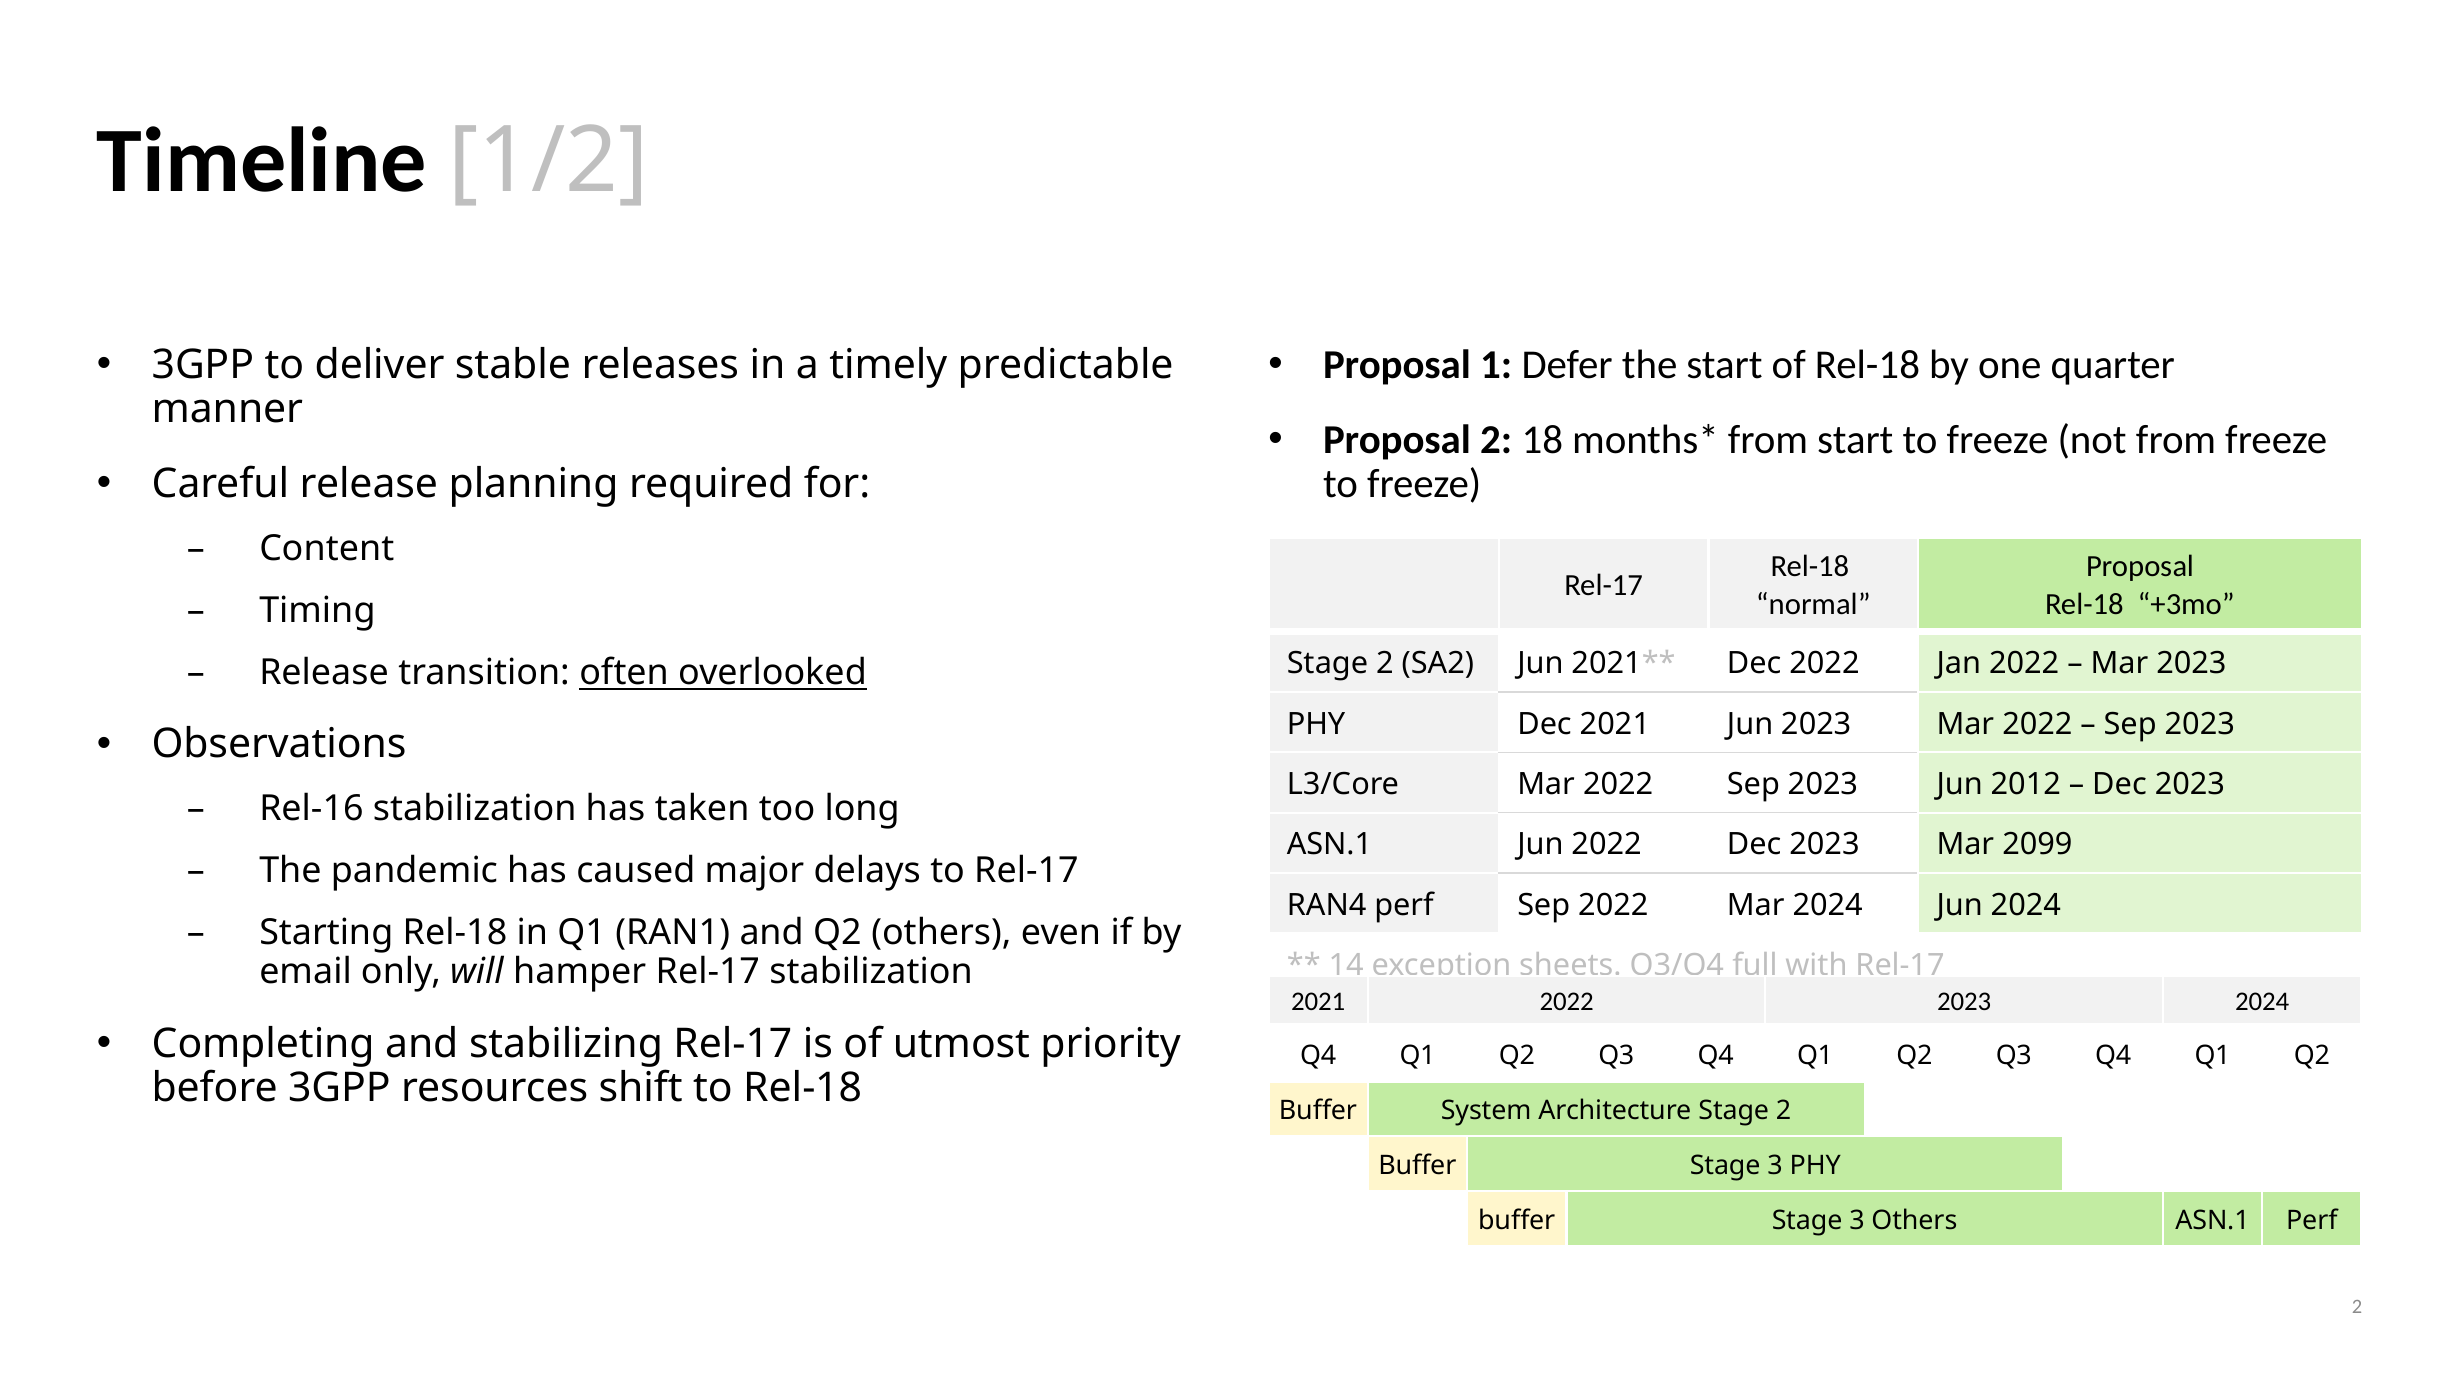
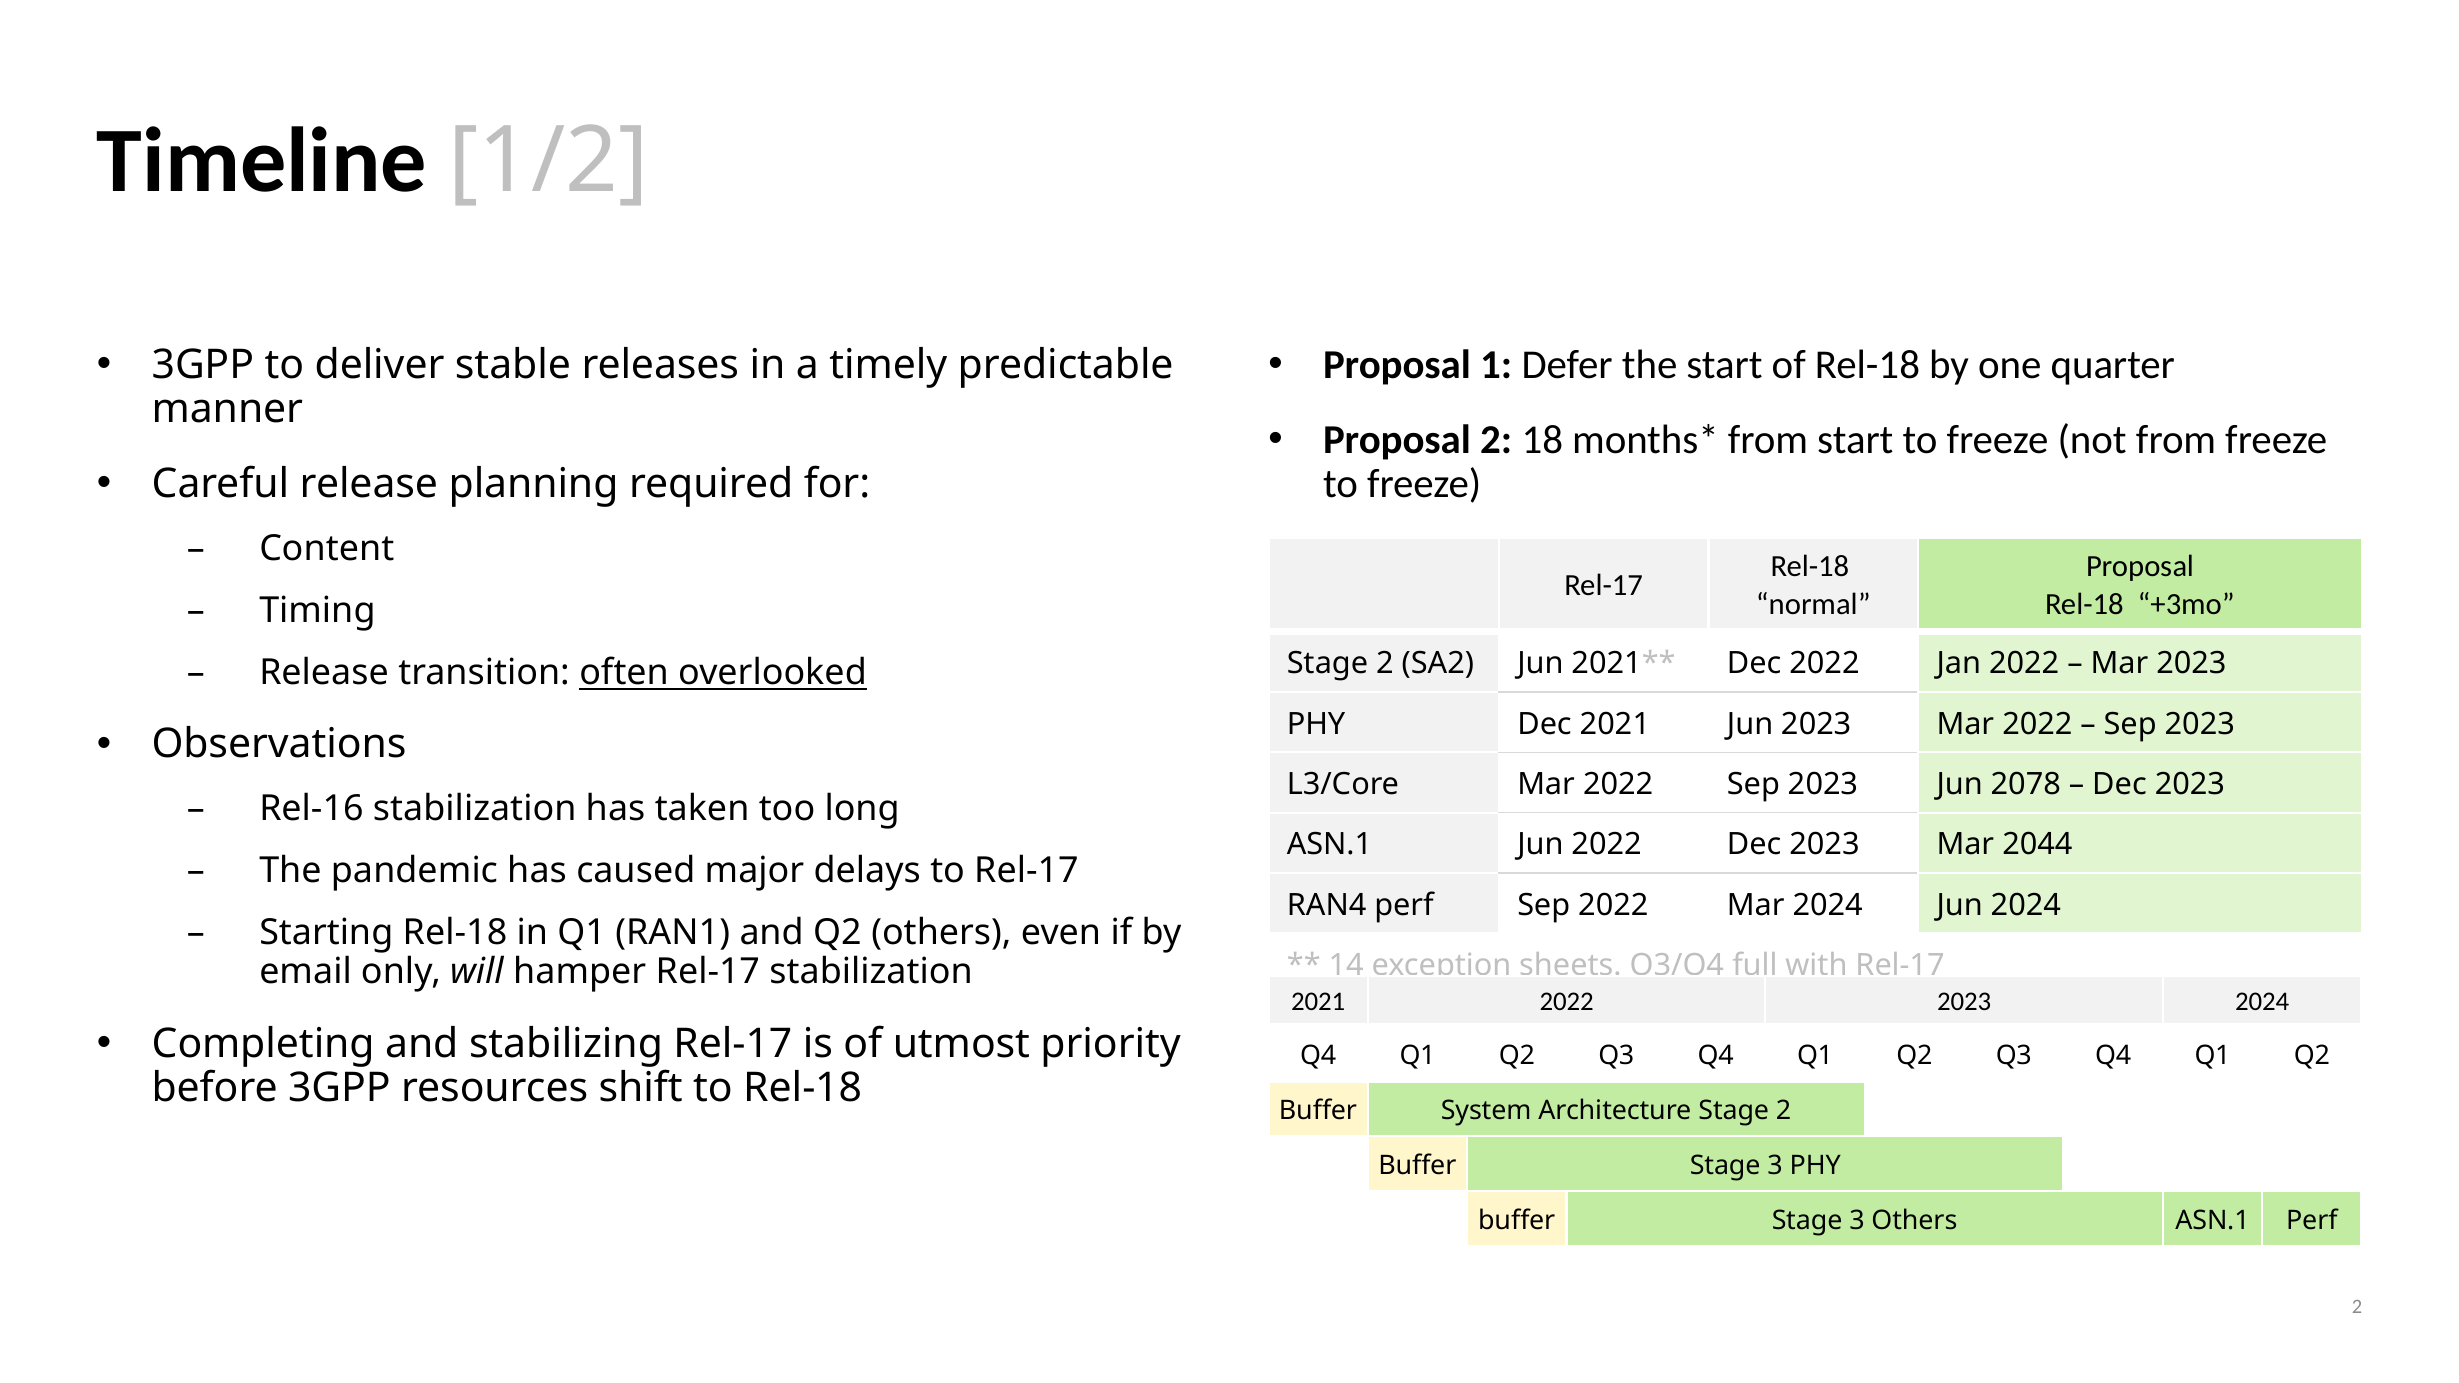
2012: 2012 -> 2078 (2026, 784)
2099: 2099 -> 2044 (2037, 844)
